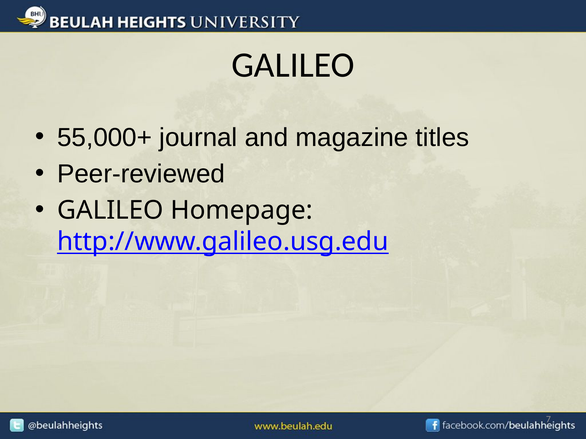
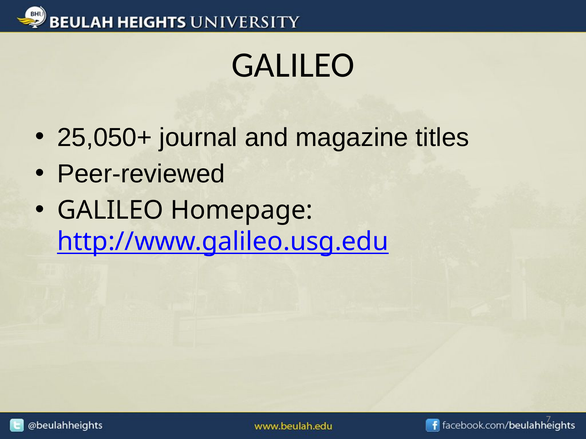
55,000+: 55,000+ -> 25,050+ (105, 138)
